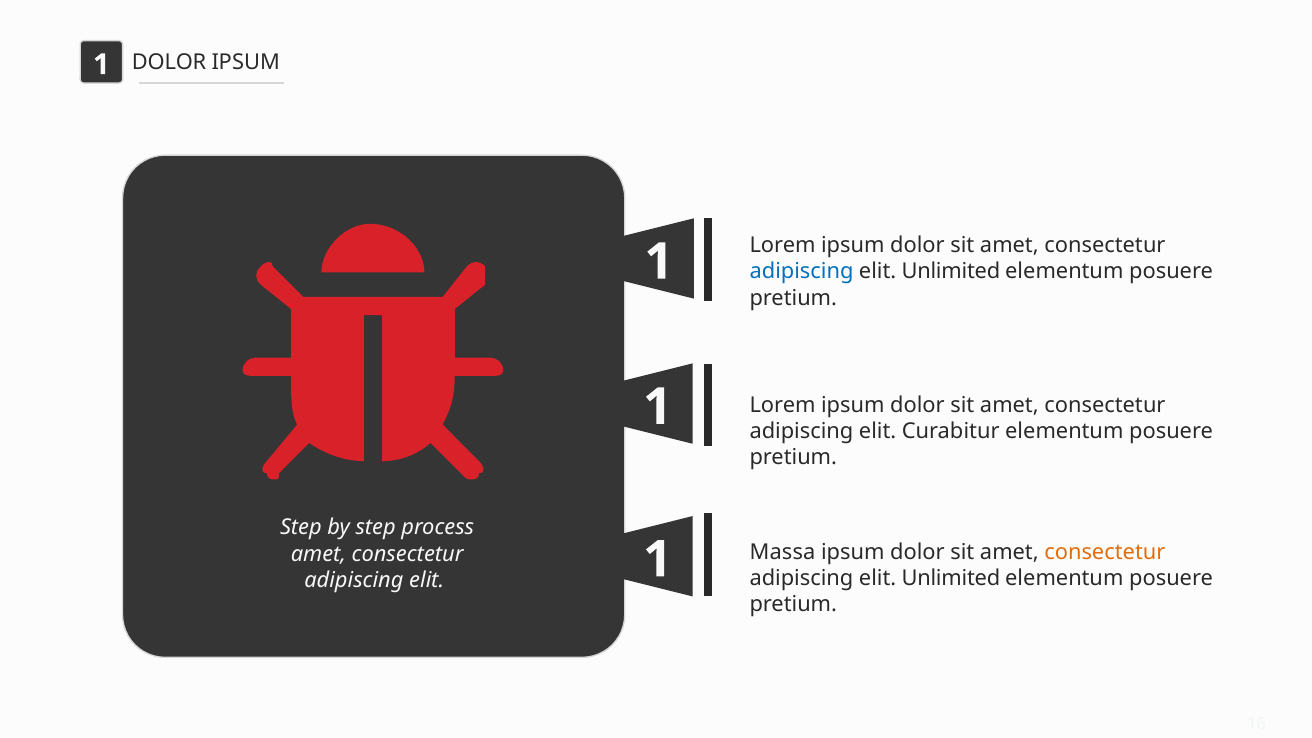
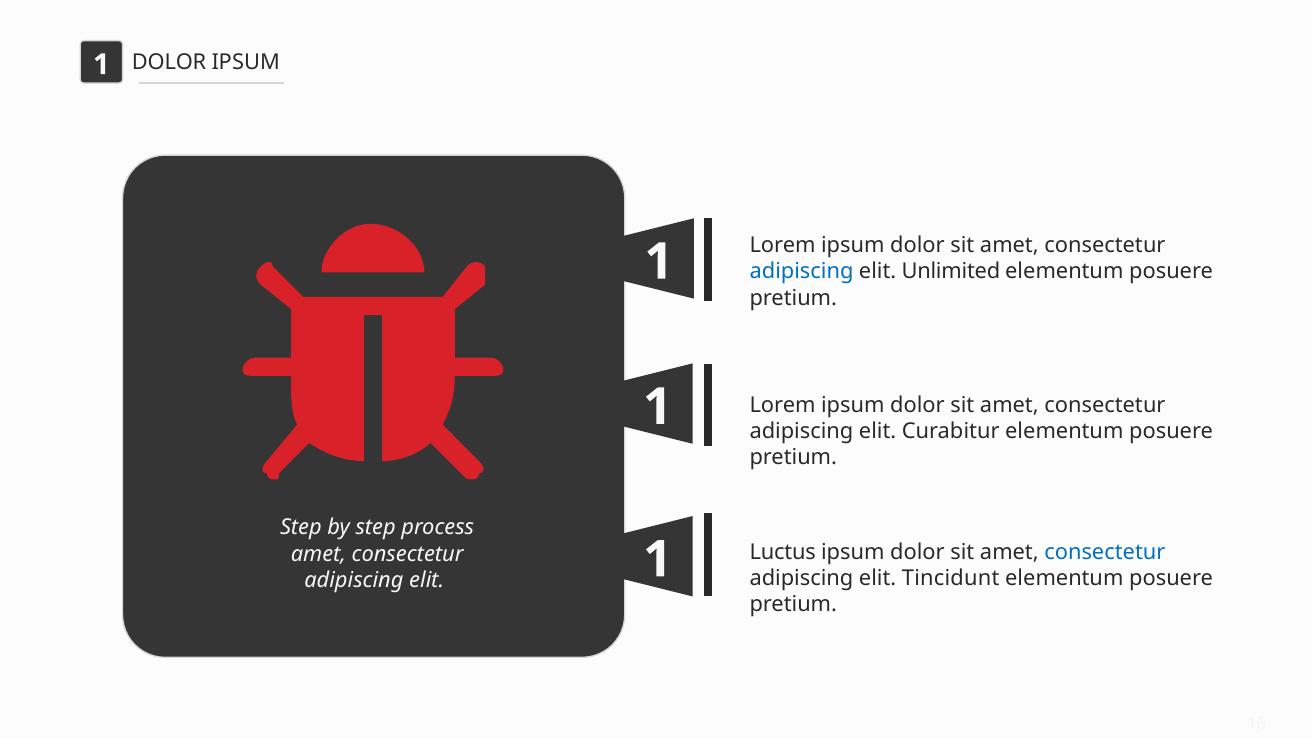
Massa: Massa -> Luctus (783, 552)
consectetur colour: orange -> blue (1105, 552)
Unlimited: Unlimited -> Tincidunt (951, 578)
